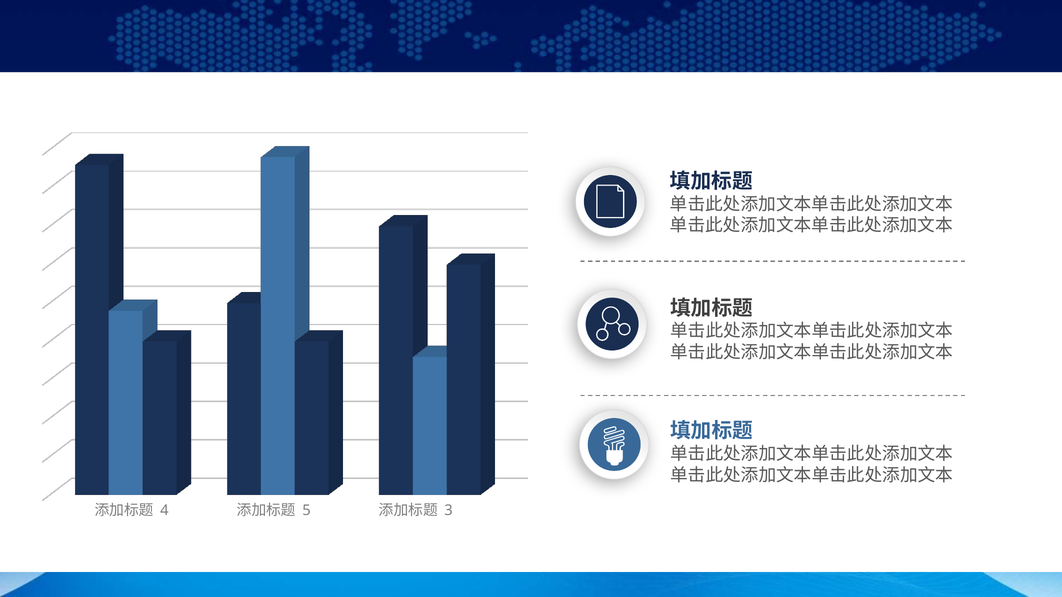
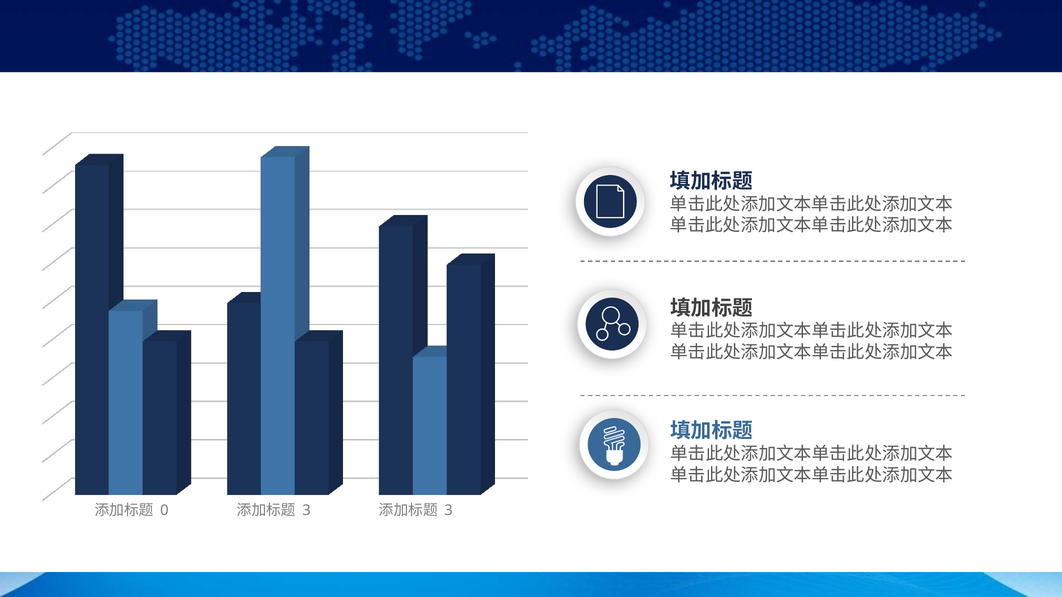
4: 4 -> 0 (164, 511)
5: 5 -> 3 (306, 511)
